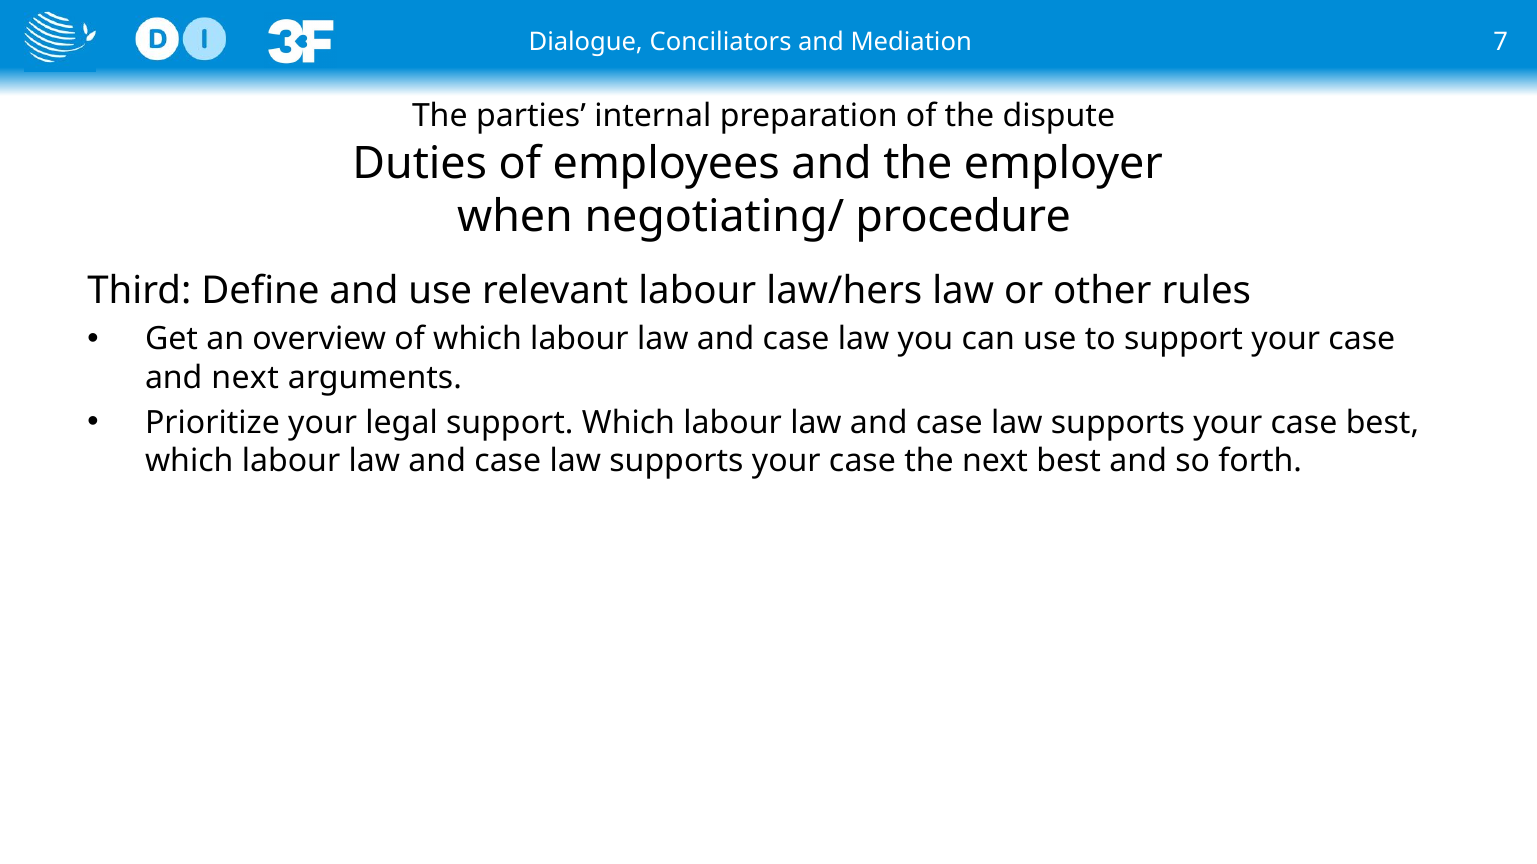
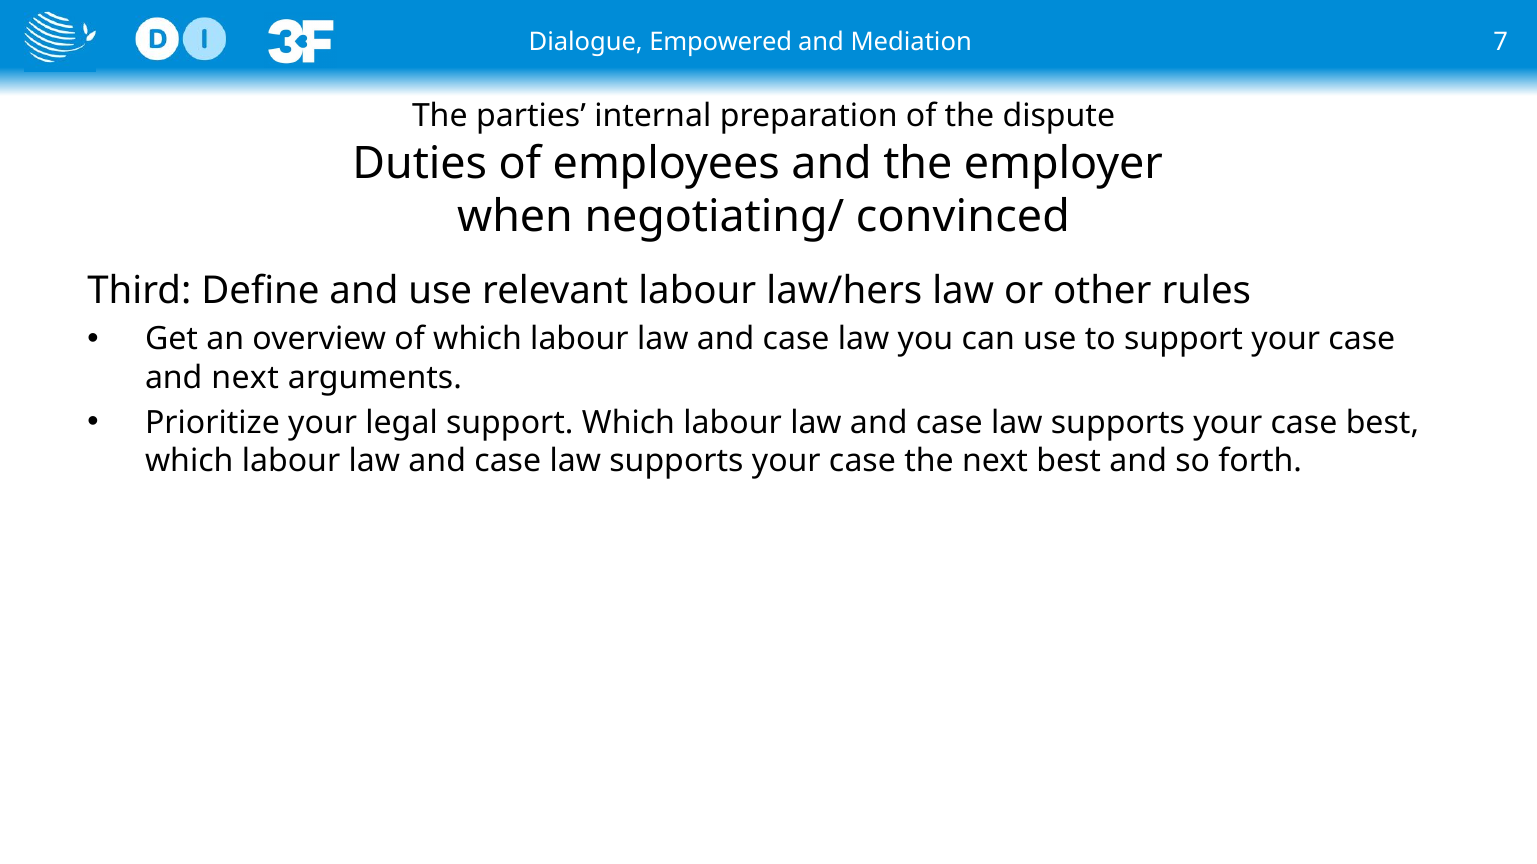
Conciliators: Conciliators -> Empowered (721, 42)
procedure: procedure -> convinced (963, 217)
